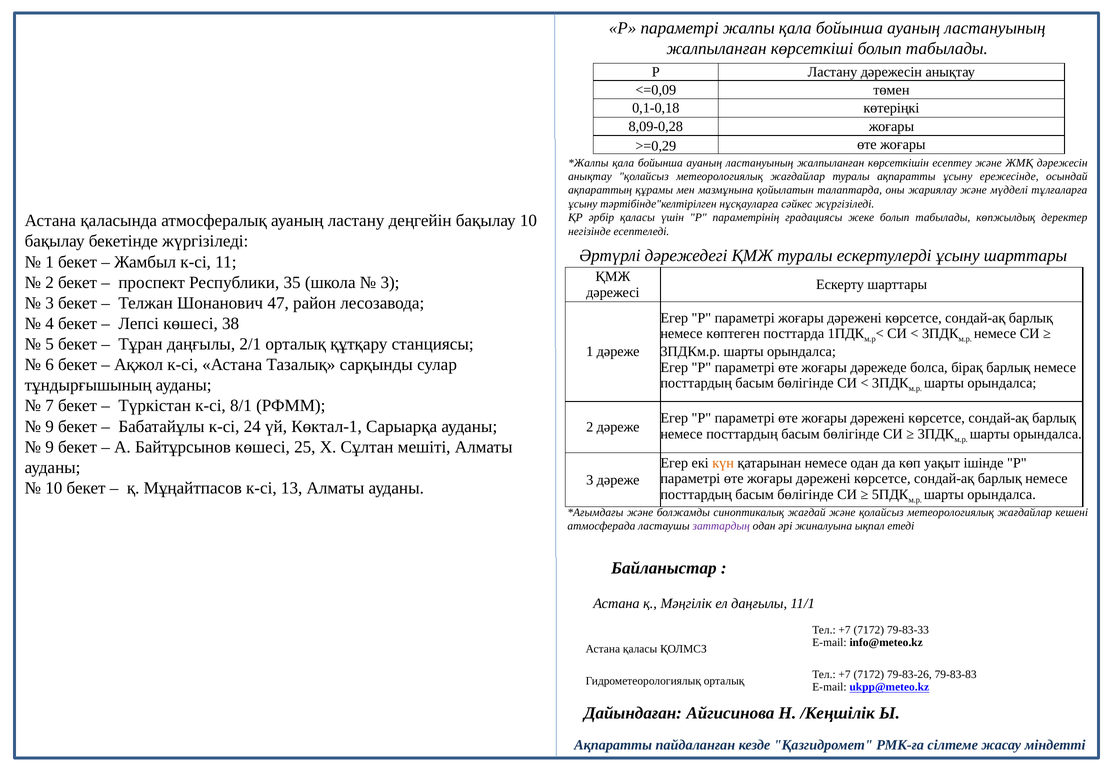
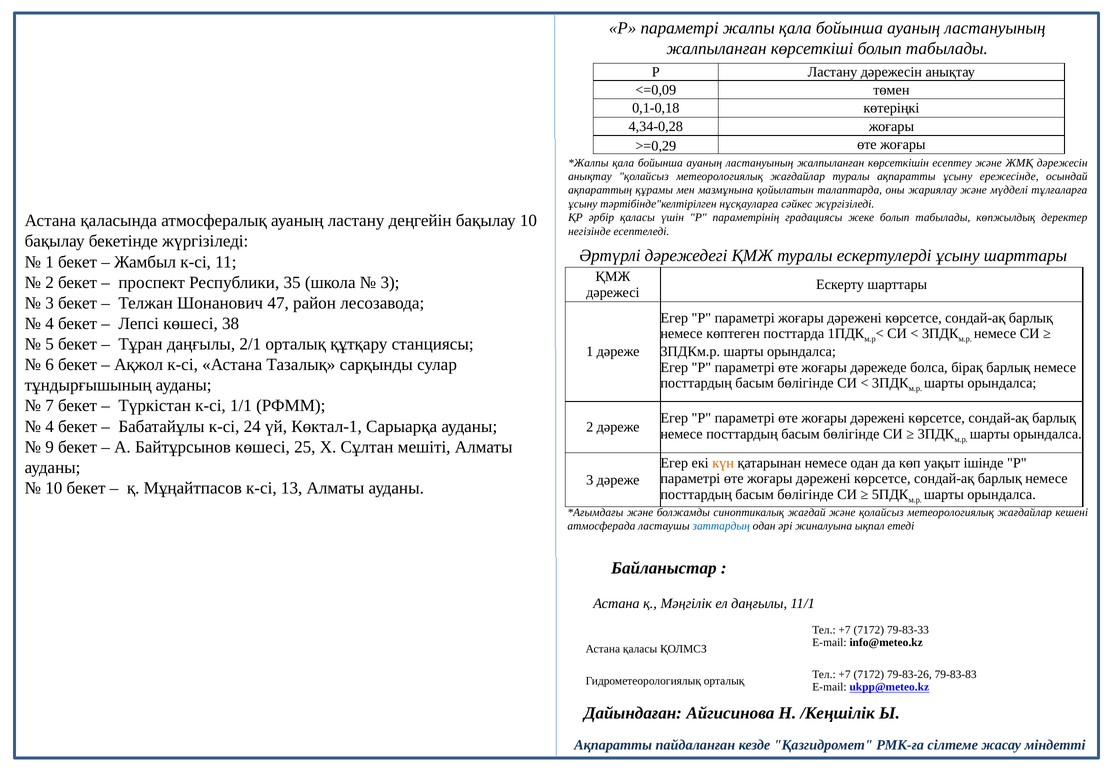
8,09-0,28: 8,09-0,28 -> 4,34-0,28 (656, 126)
8/1: 8/1 -> 1/1 (241, 406)
9: 9 -> 4 (50, 426)
заттардың colour: purple -> blue (721, 526)
